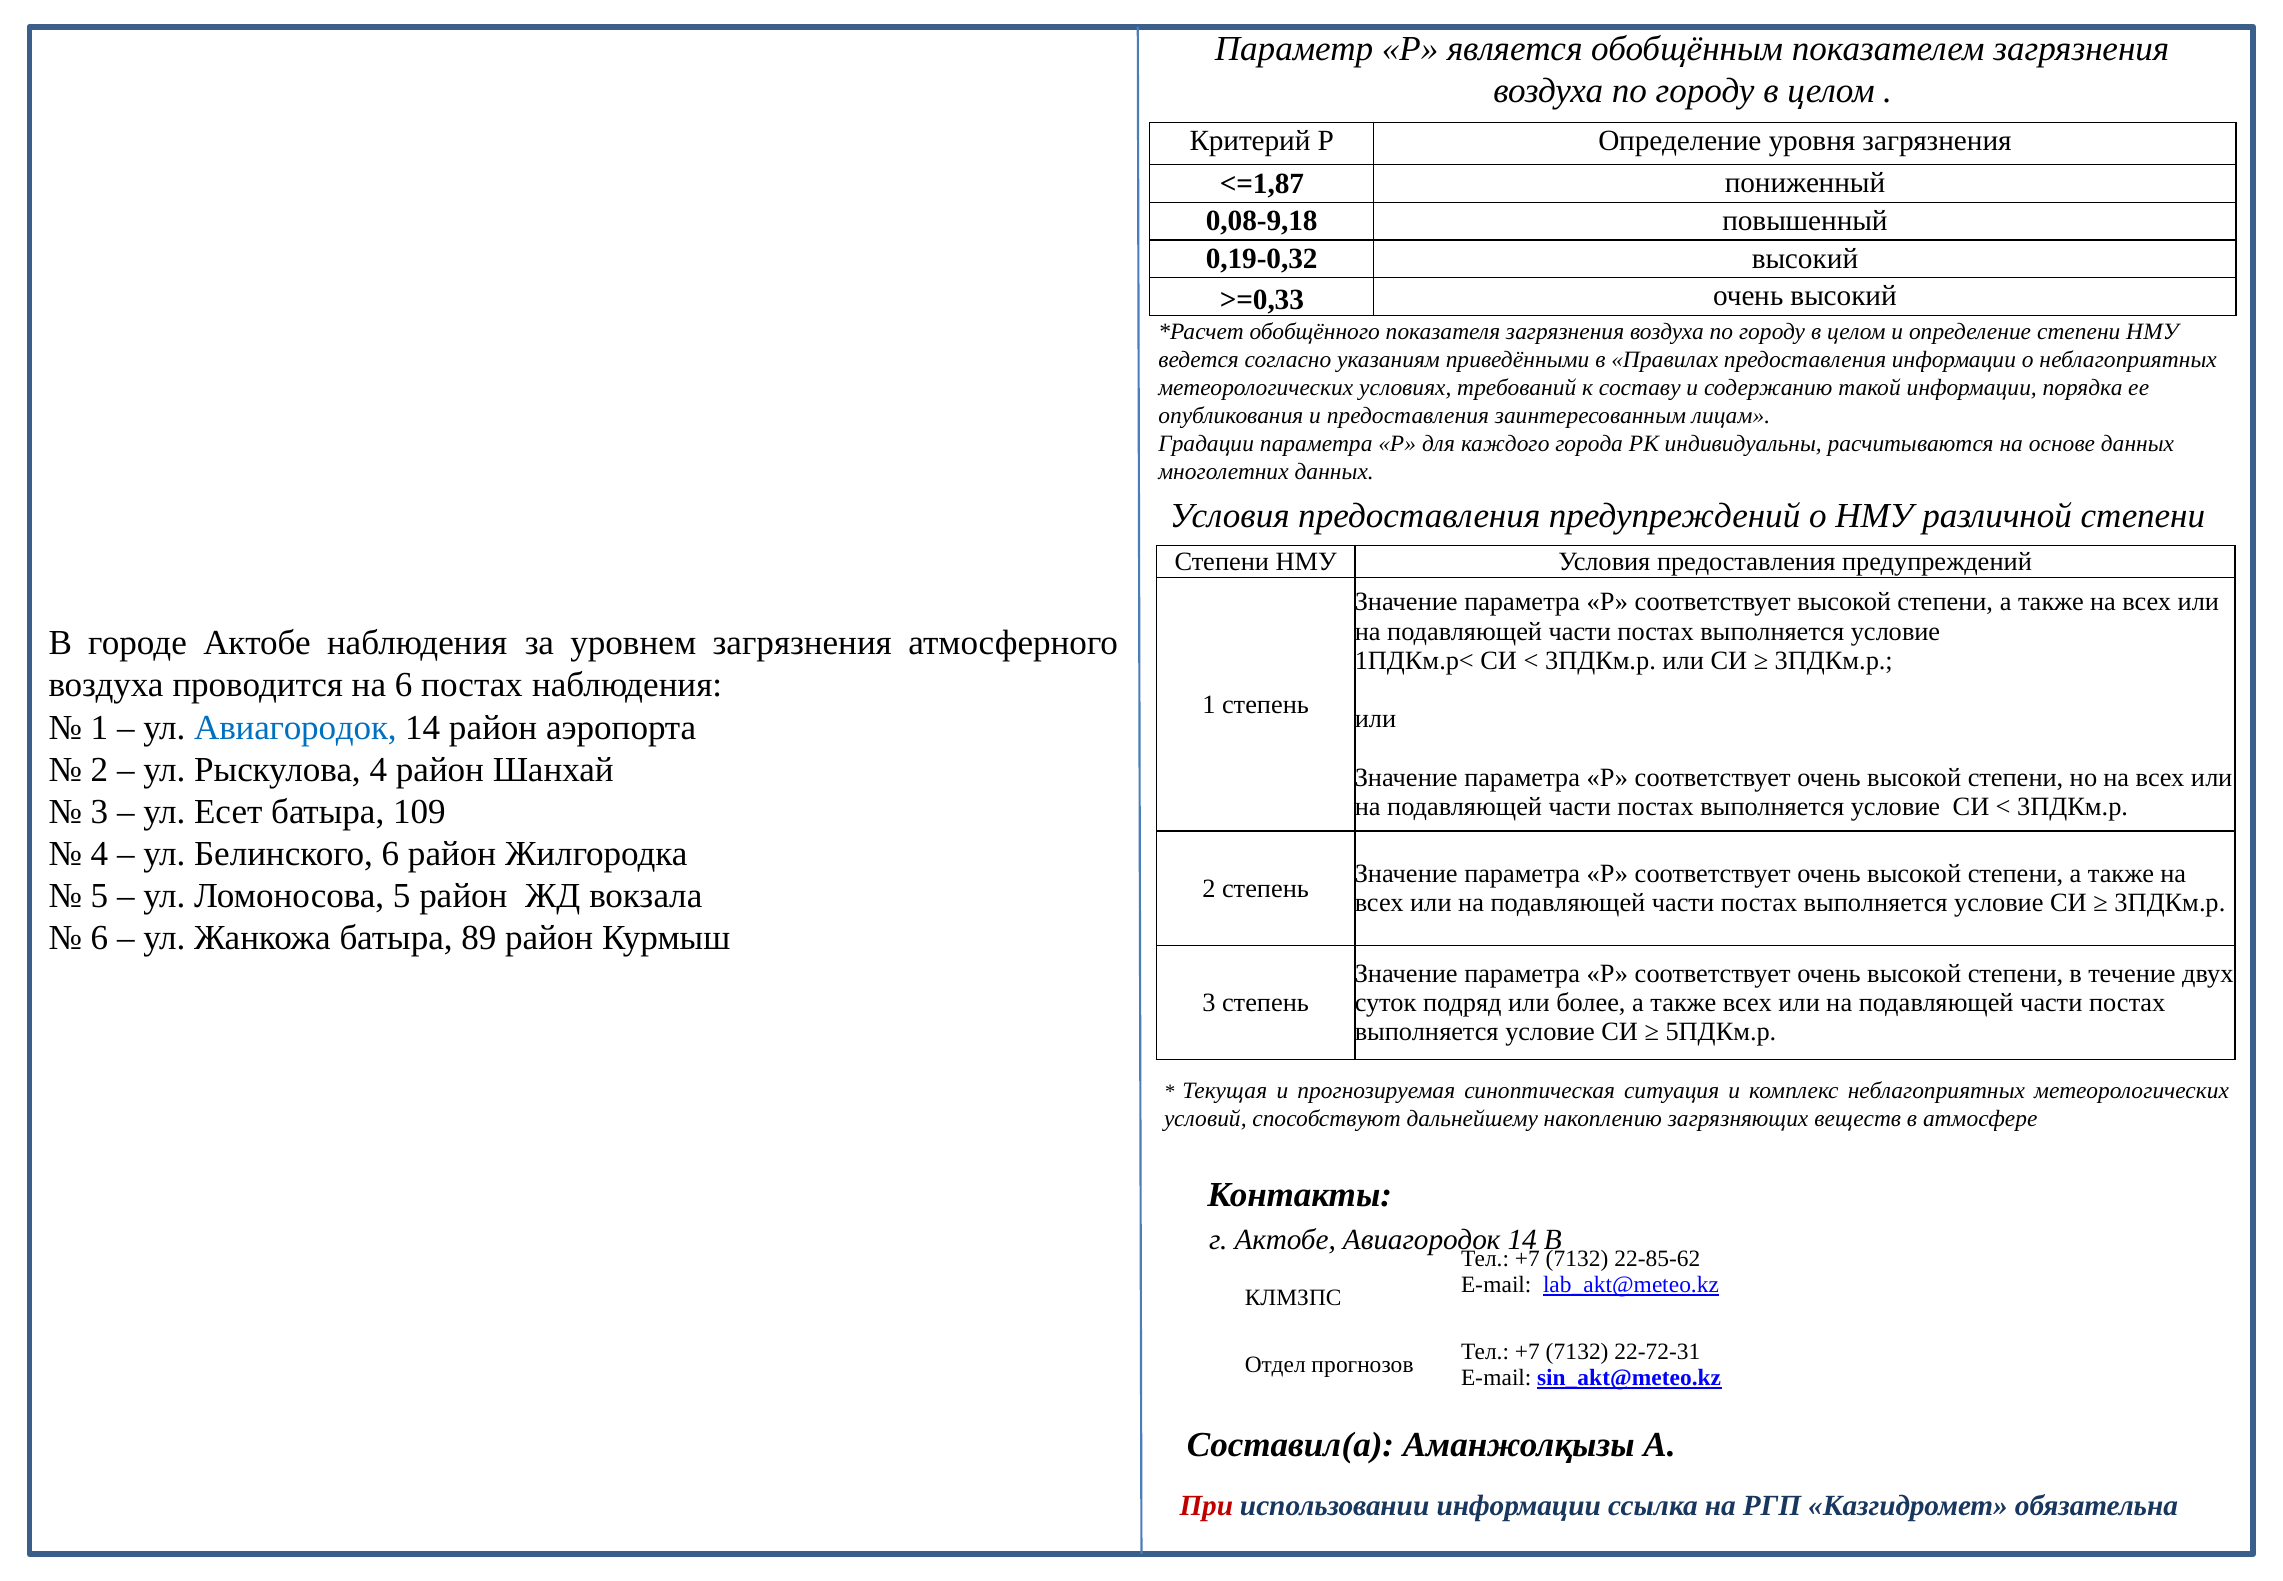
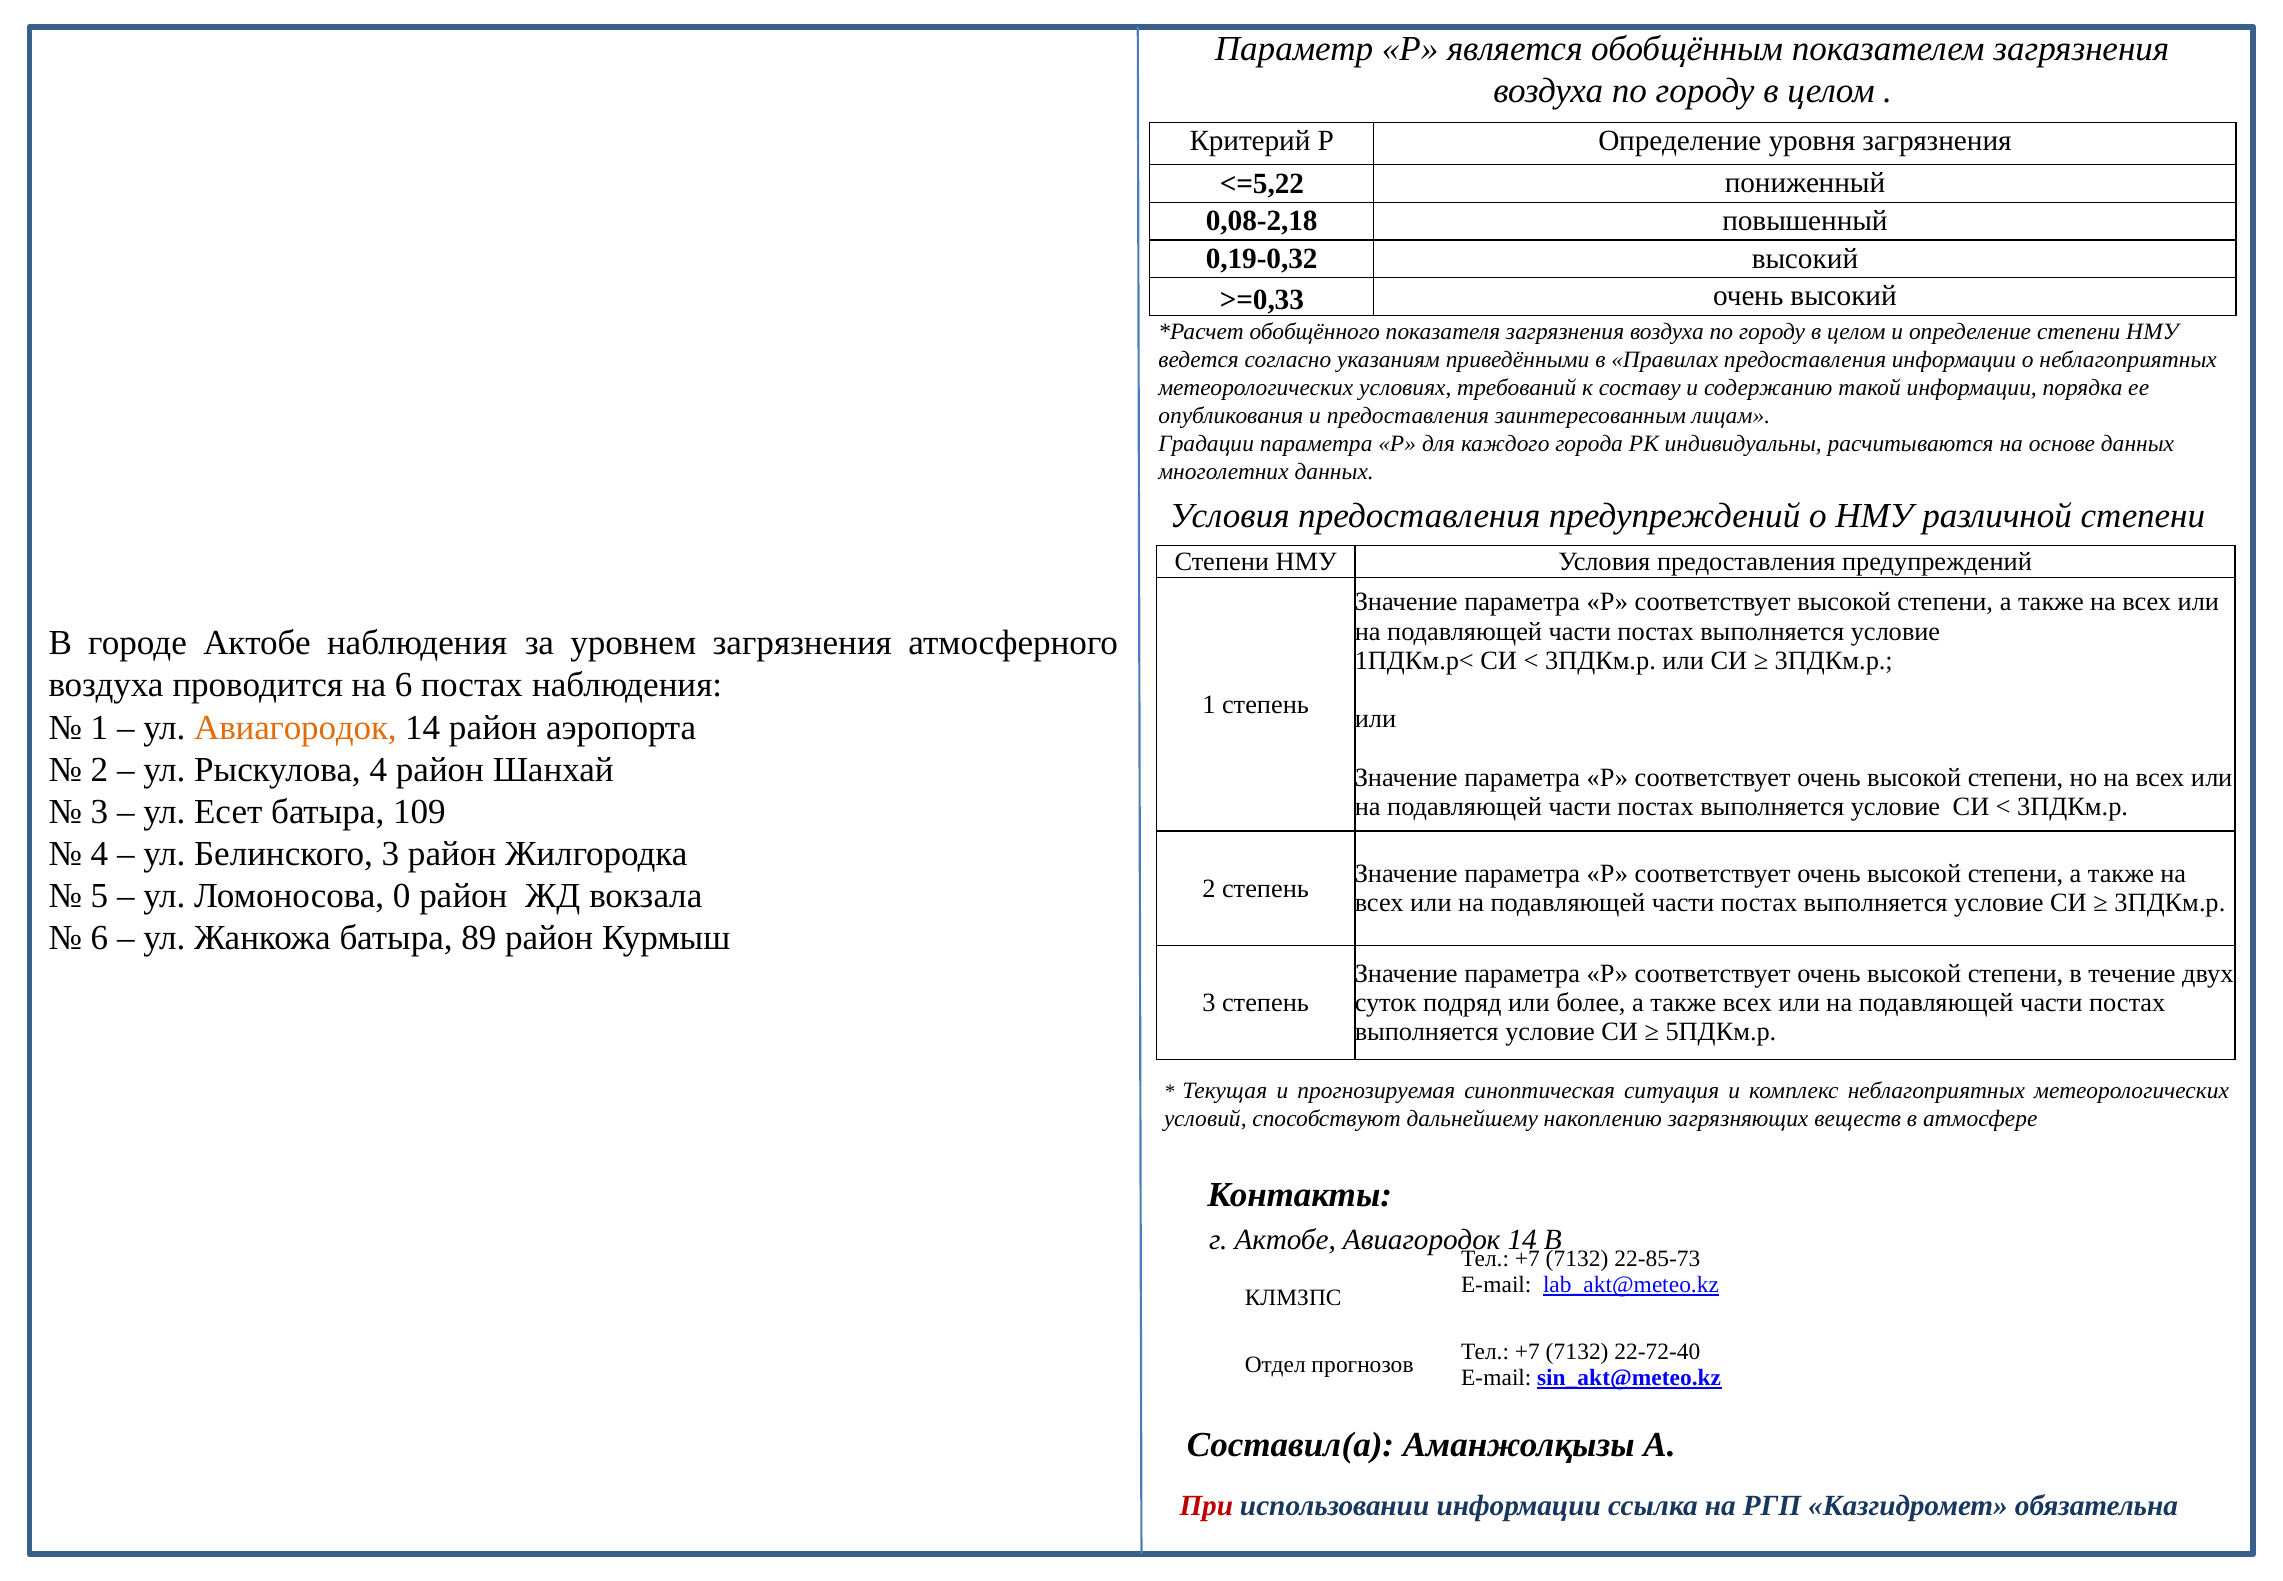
<=1,87: <=1,87 -> <=5,22 (1262, 184)
0,08-9,18: 0,08-9,18 -> 0,08-2,18 (1262, 221)
Авиагородок colour: blue -> orange (295, 727)
Белинского 6: 6 -> 3 (390, 854)
Ломоносова 5: 5 -> 0 (402, 896)
22-85-62: 22-85-62 -> 22-85-73 (1657, 1258)
22-72-31: 22-72-31 -> 22-72-40 (1657, 1351)
